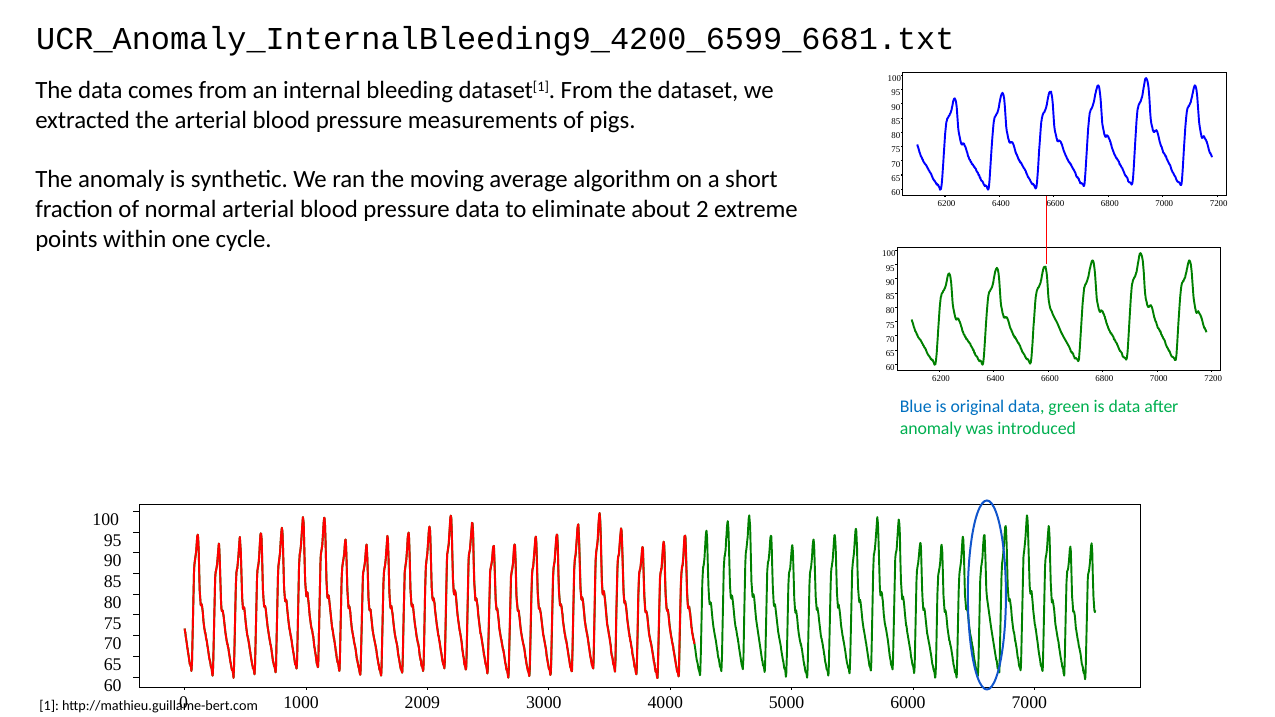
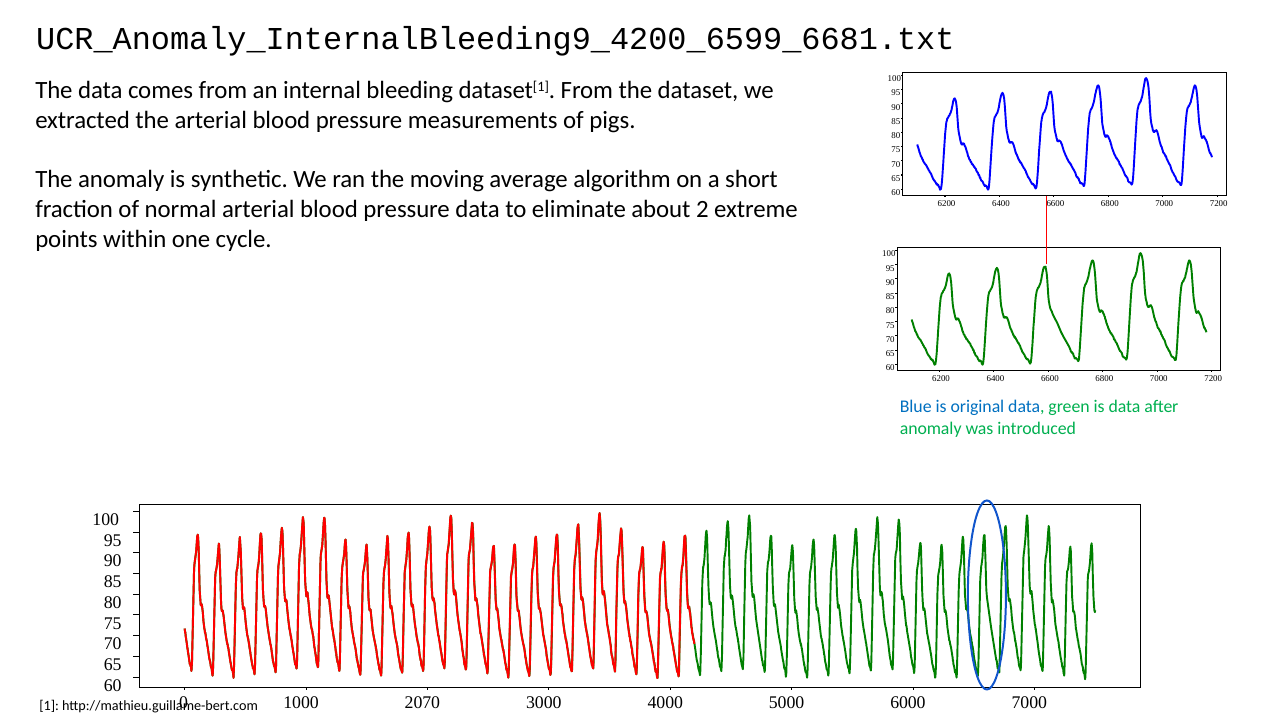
2009: 2009 -> 2070 (422, 703)
